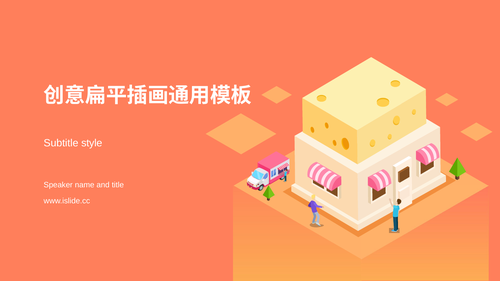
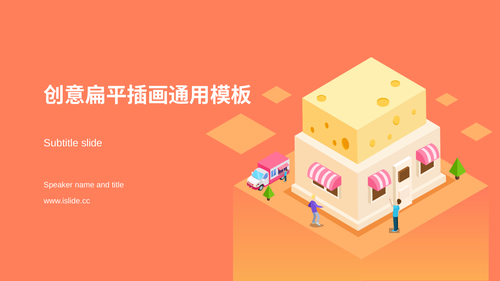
style: style -> slide (92, 143)
